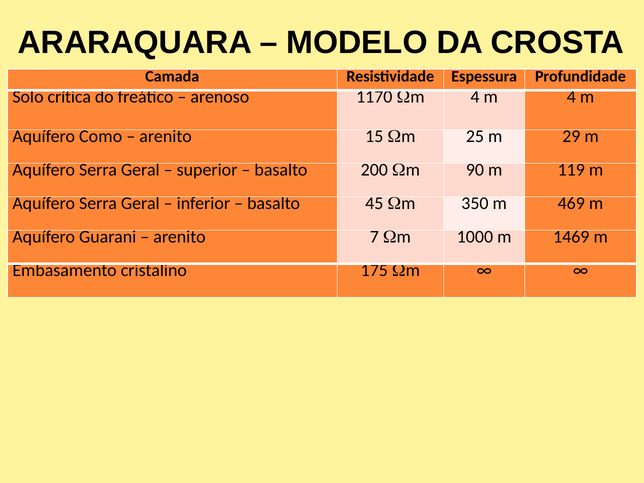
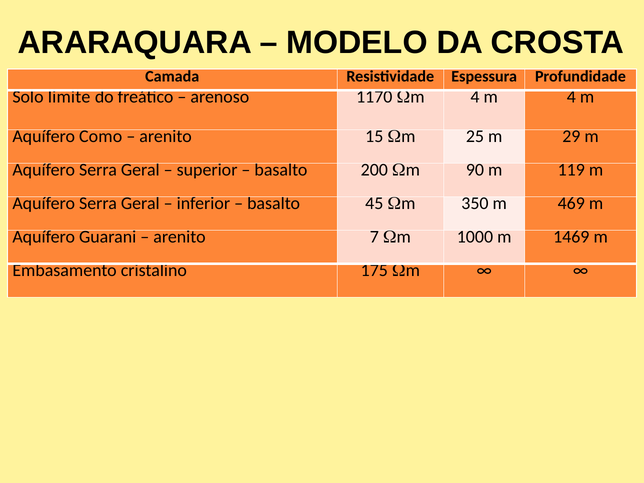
crítica: crítica -> limite (69, 97)
